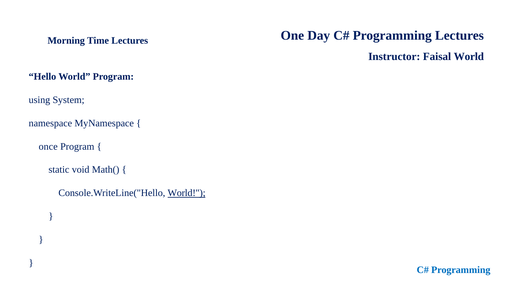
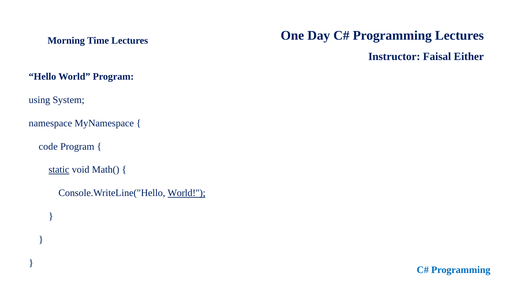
Faisal World: World -> Either (469, 57)
once: once -> code (48, 146)
static underline: none -> present (59, 170)
